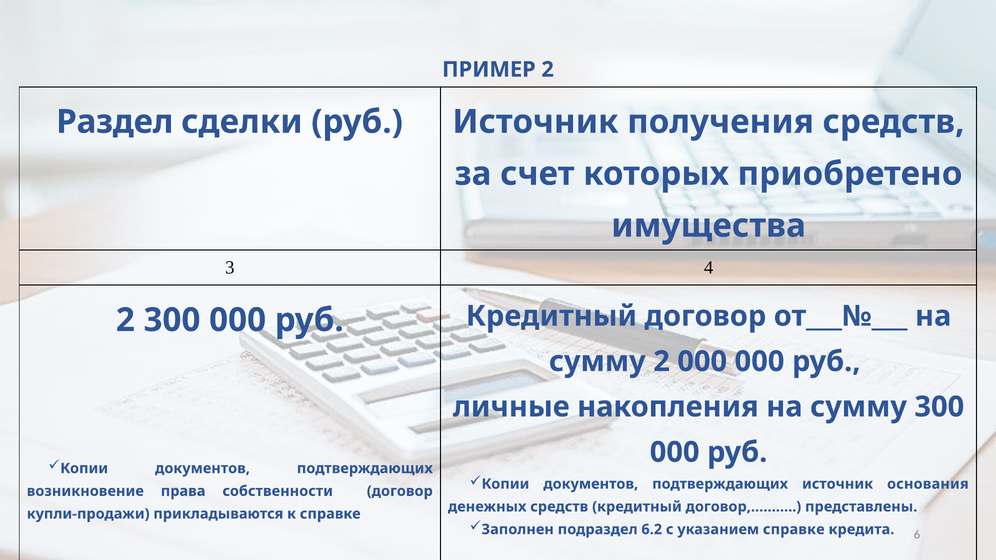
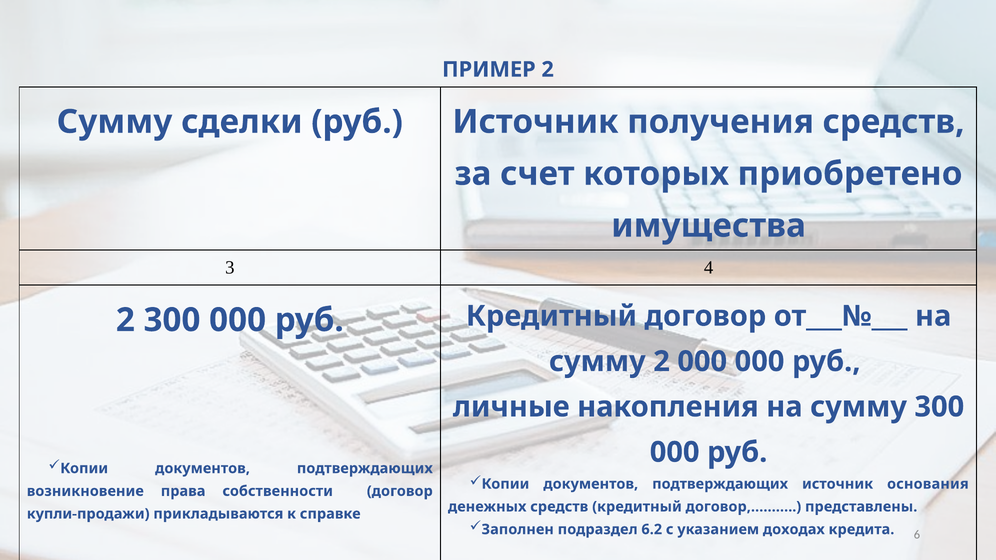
Раздел: Раздел -> Сумму (115, 122)
указанием справке: справке -> доходах (794, 530)
